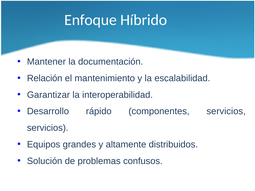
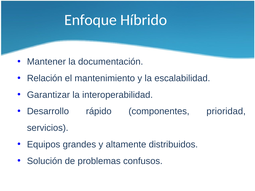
componentes servicios: servicios -> prioridad (226, 112)
